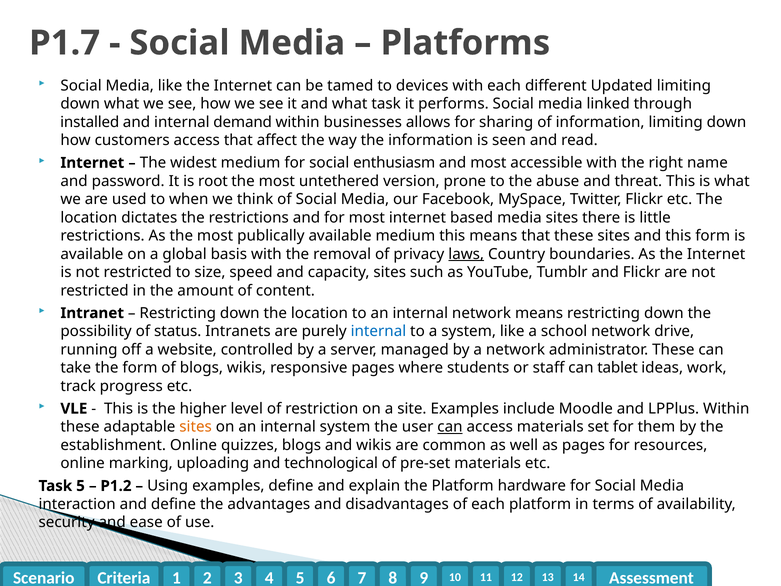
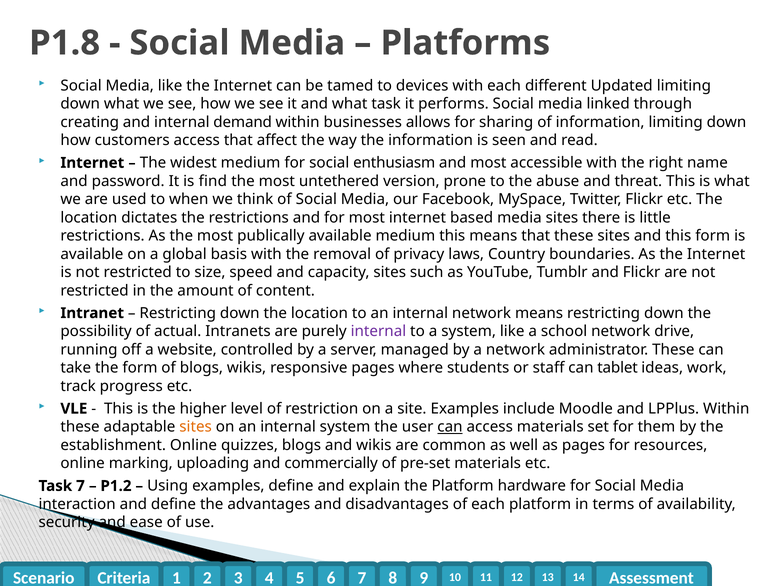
P1.7: P1.7 -> P1.8 (65, 43)
installed: installed -> creating (90, 122)
root: root -> find (213, 181)
laws underline: present -> none (466, 254)
status: status -> actual (178, 331)
internal colour: blue -> purple (378, 331)
technological: technological -> commercially (331, 463)
Task 5: 5 -> 7 (80, 486)
